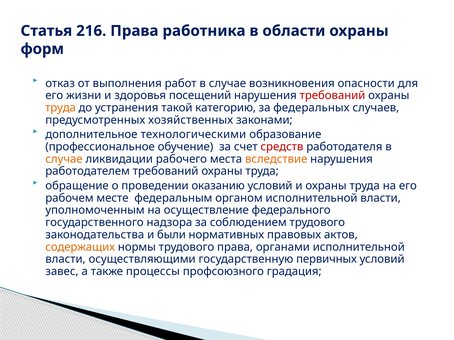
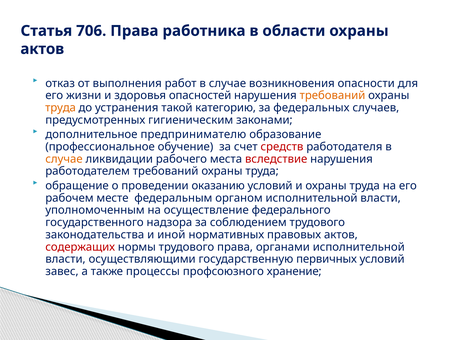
216: 216 -> 706 (91, 31)
форм: форм -> актов (42, 49)
посещений: посещений -> опасностей (200, 96)
требований colour: red -> orange (332, 96)
хозяйственных: хозяйственных -> гигиеническим (191, 120)
технологическими: технологическими -> предпринимателю (193, 135)
вследствие colour: orange -> red (276, 159)
были: были -> иной (171, 235)
содержащих colour: orange -> red (80, 247)
градация: градация -> хранение (294, 272)
